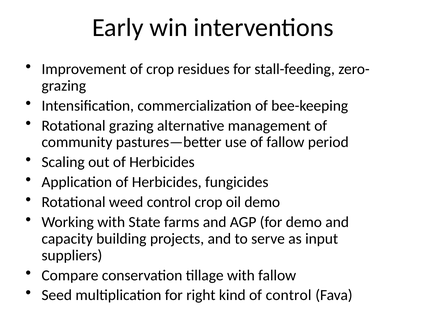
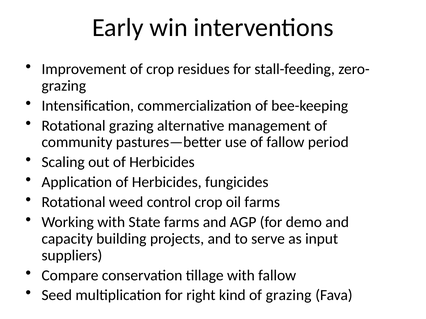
oil demo: demo -> farms (262, 202)
of control: control -> grazing (289, 296)
